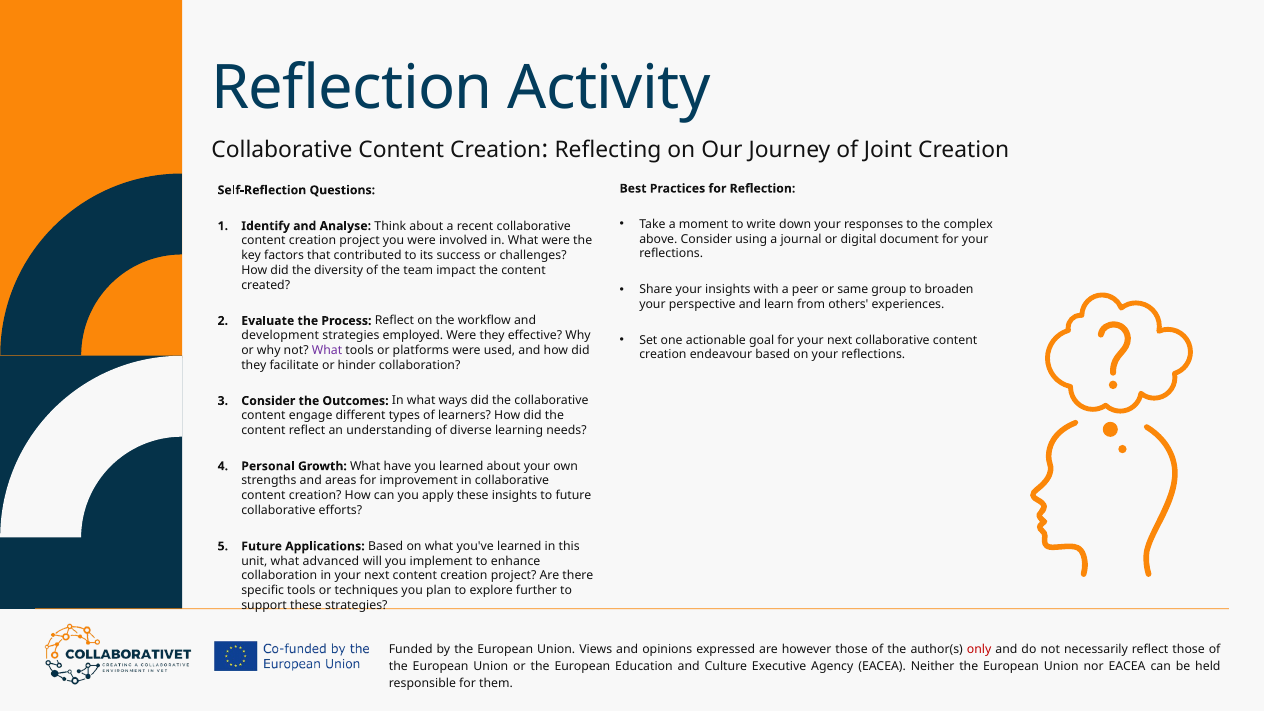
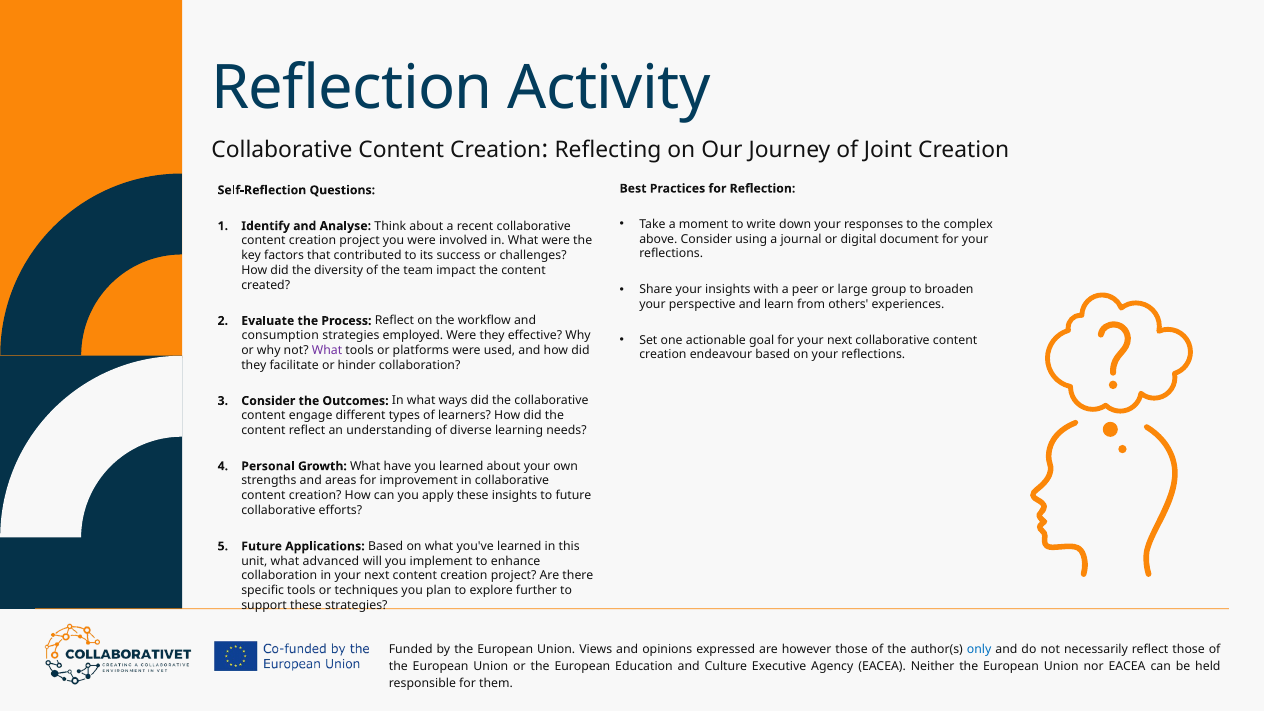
same: same -> large (853, 290)
development: development -> consumption (280, 336)
only colour: red -> blue (979, 650)
